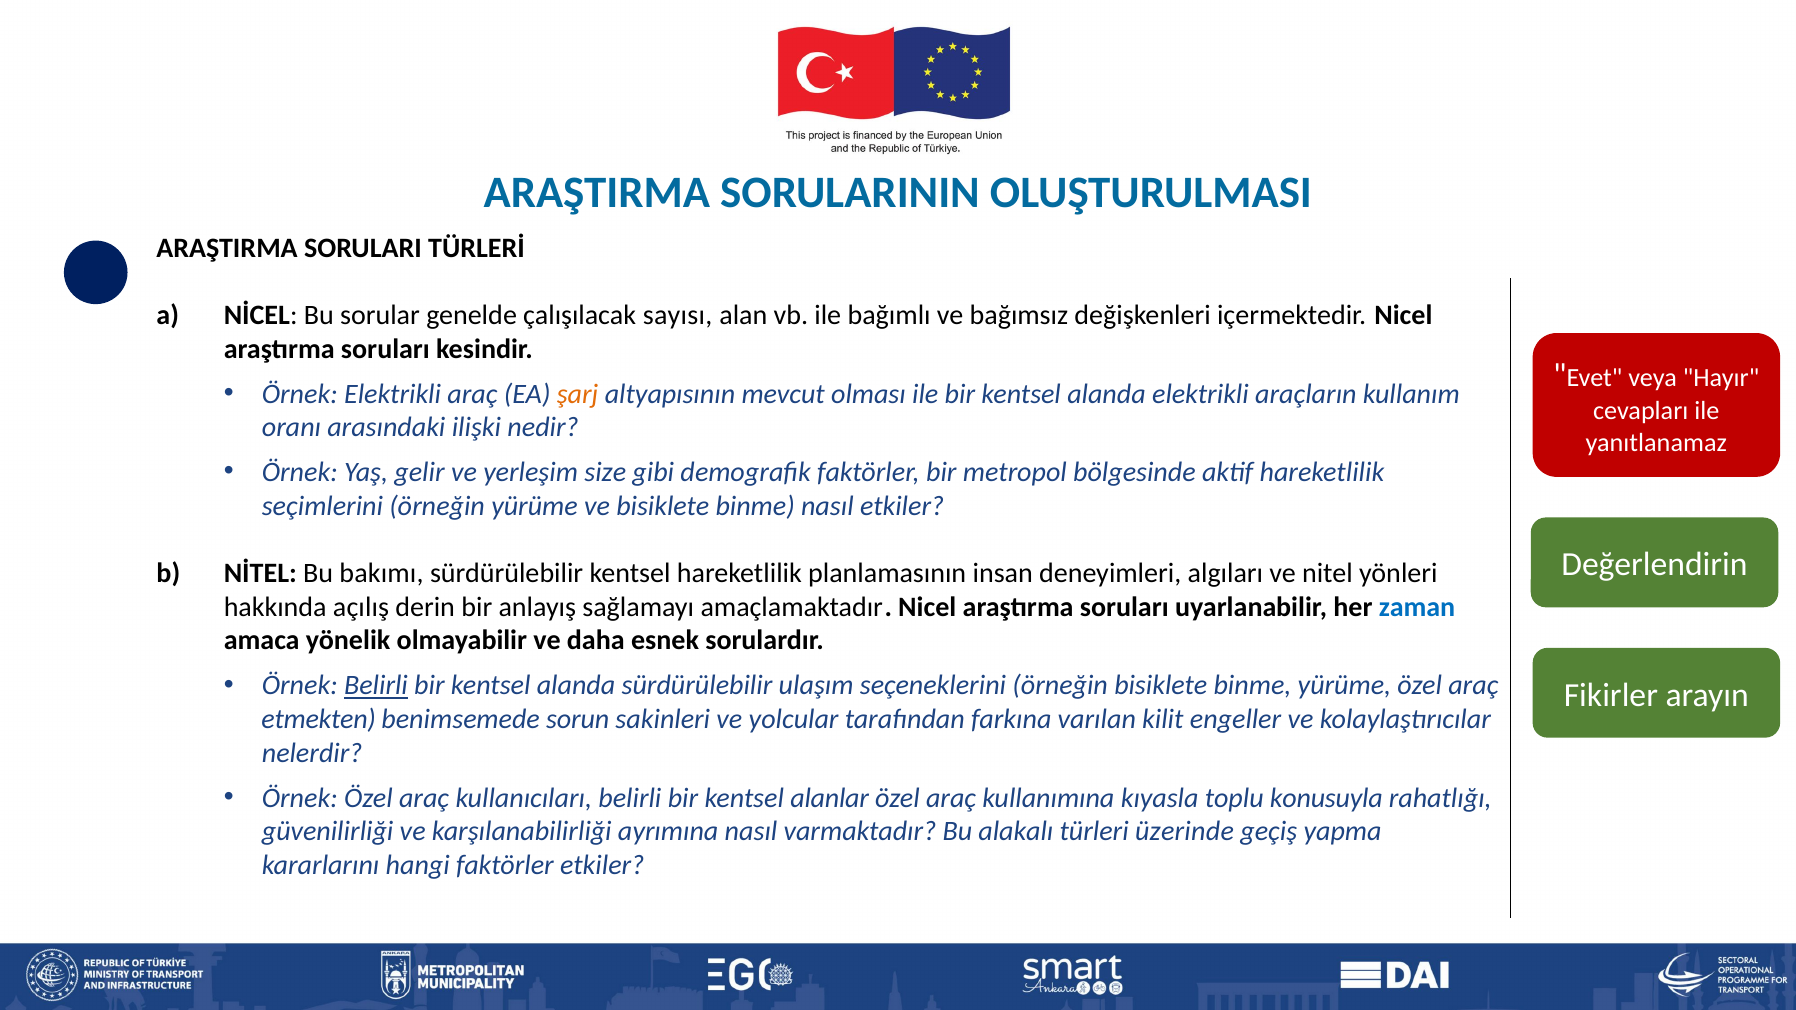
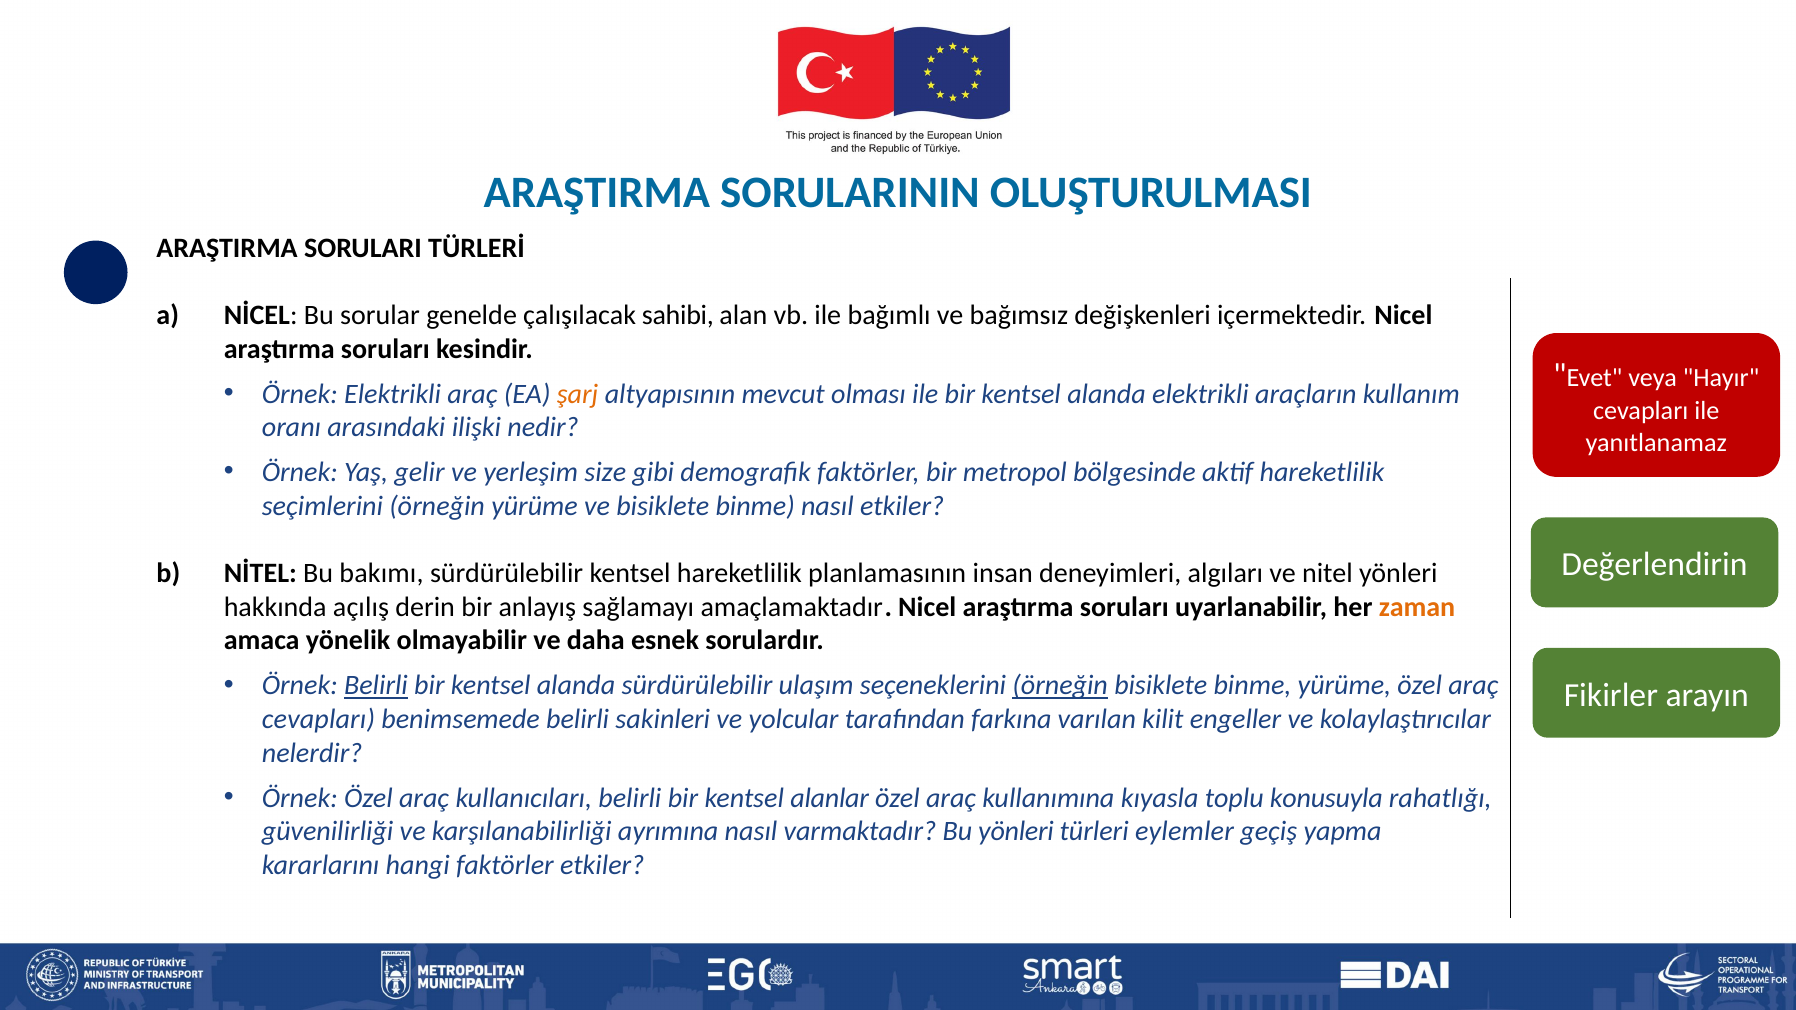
sayısı: sayısı -> sahibi (678, 315)
zaman colour: blue -> orange (1417, 607)
örneğin underline: none -> present (1060, 686)
etmekten: etmekten -> cevapları (318, 719)
benimsemede sorun: sorun -> belirli (578, 719)
Bu alakalı: alakalı -> yönleri (1016, 832)
üzerinde: üzerinde -> eylemler (1184, 832)
